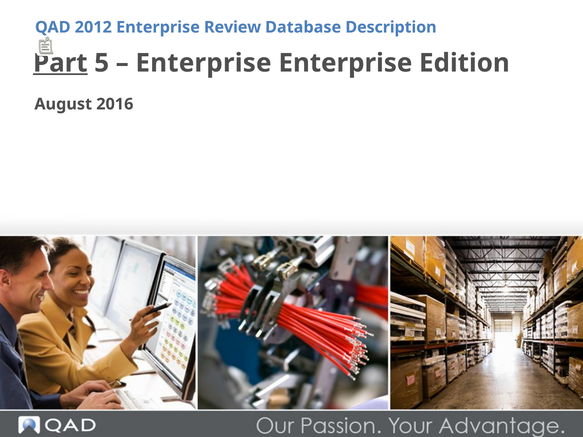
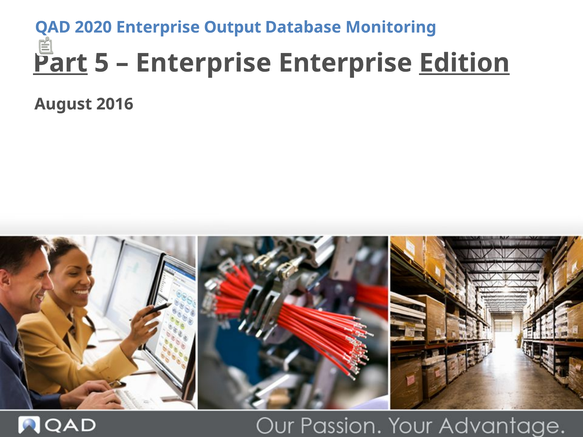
2012: 2012 -> 2020 (93, 27)
Review: Review -> Output (233, 27)
Description: Description -> Monitoring (391, 27)
Edition underline: none -> present (464, 63)
